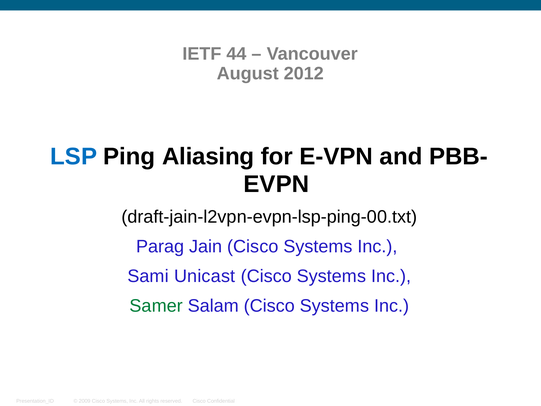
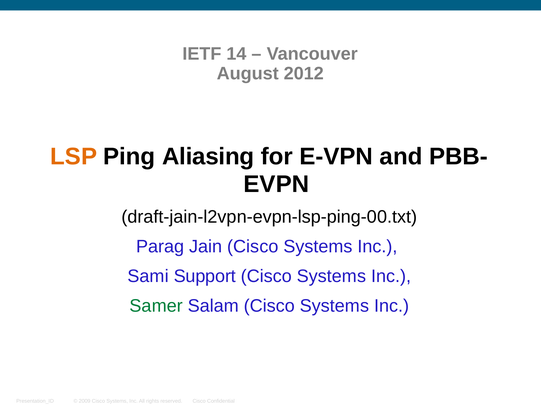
44: 44 -> 14 (237, 54)
LSP colour: blue -> orange (74, 157)
Unicast: Unicast -> Support (205, 276)
